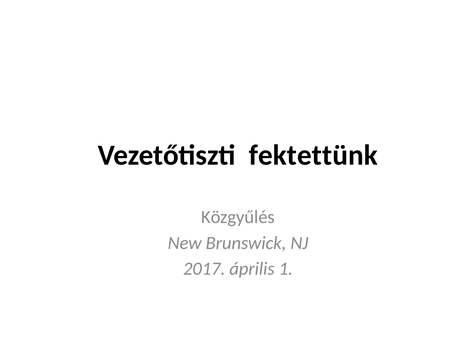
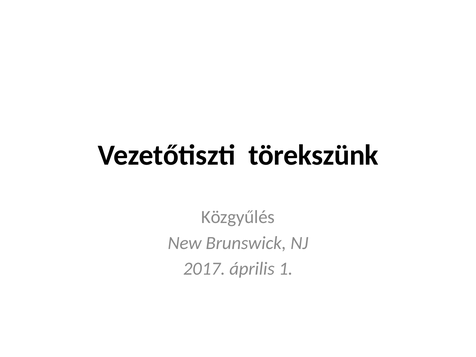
fektettünk: fektettünk -> törekszünk (314, 155)
